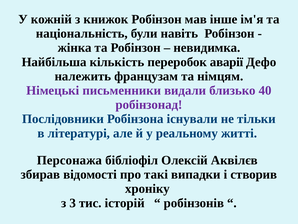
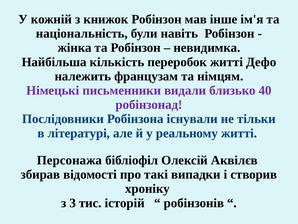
переробок аварії: аварії -> житті (227, 62)
